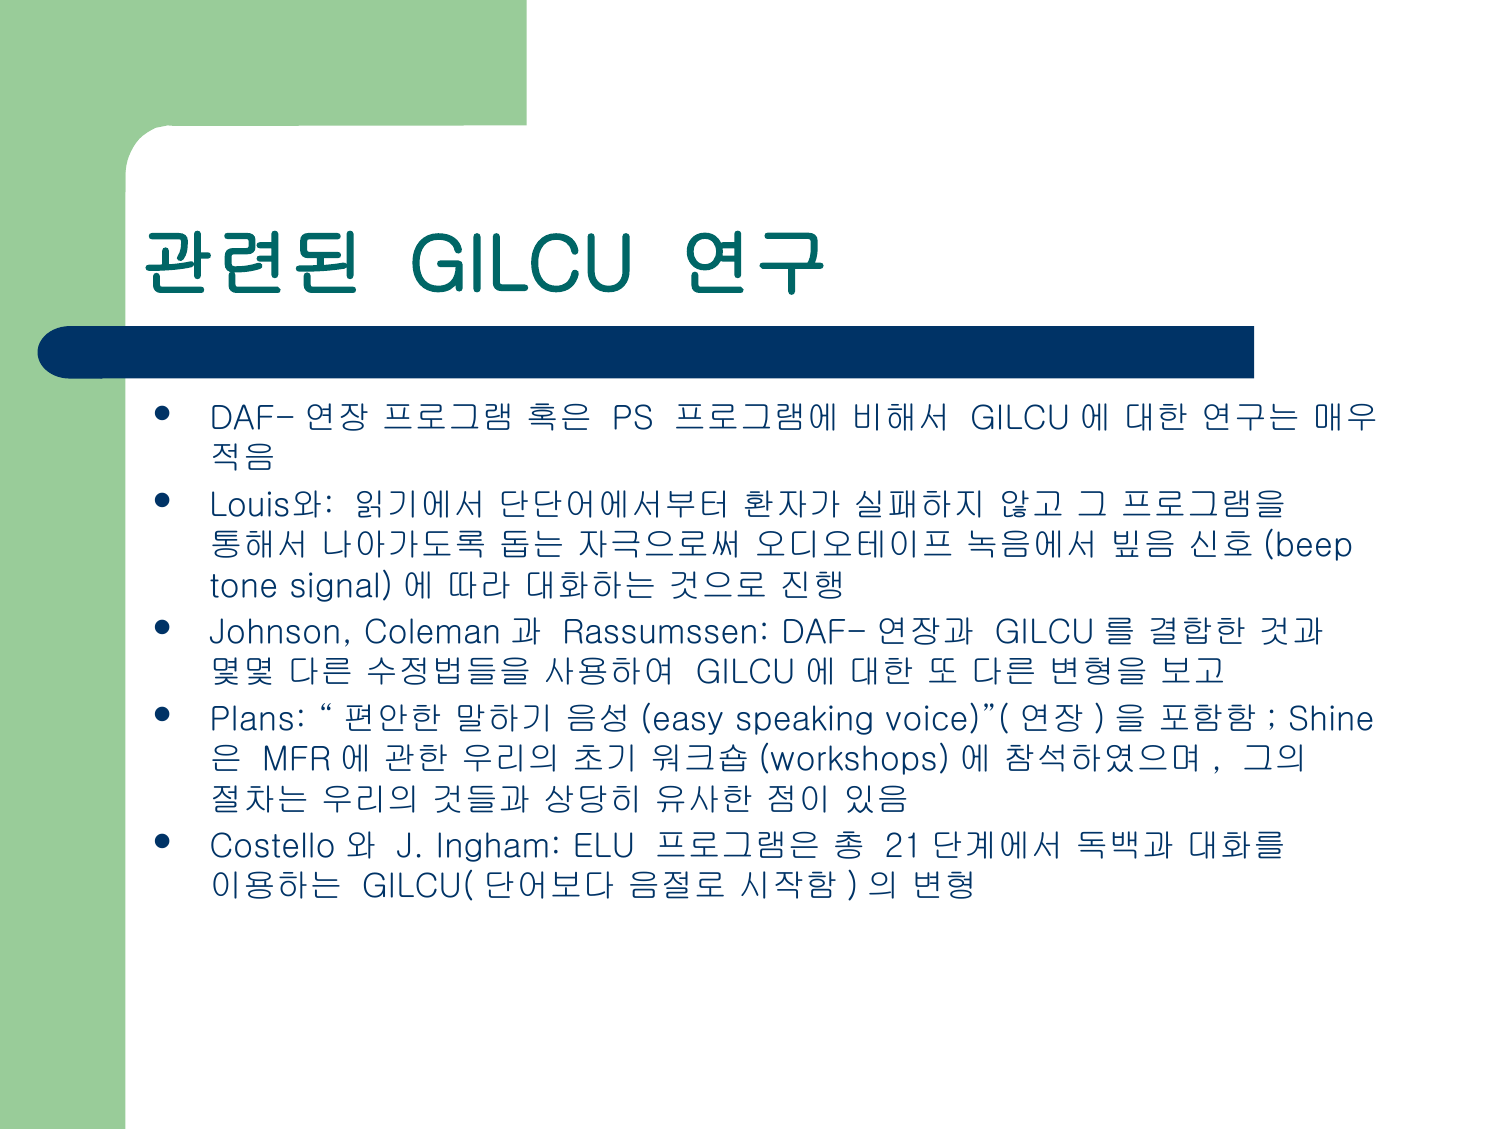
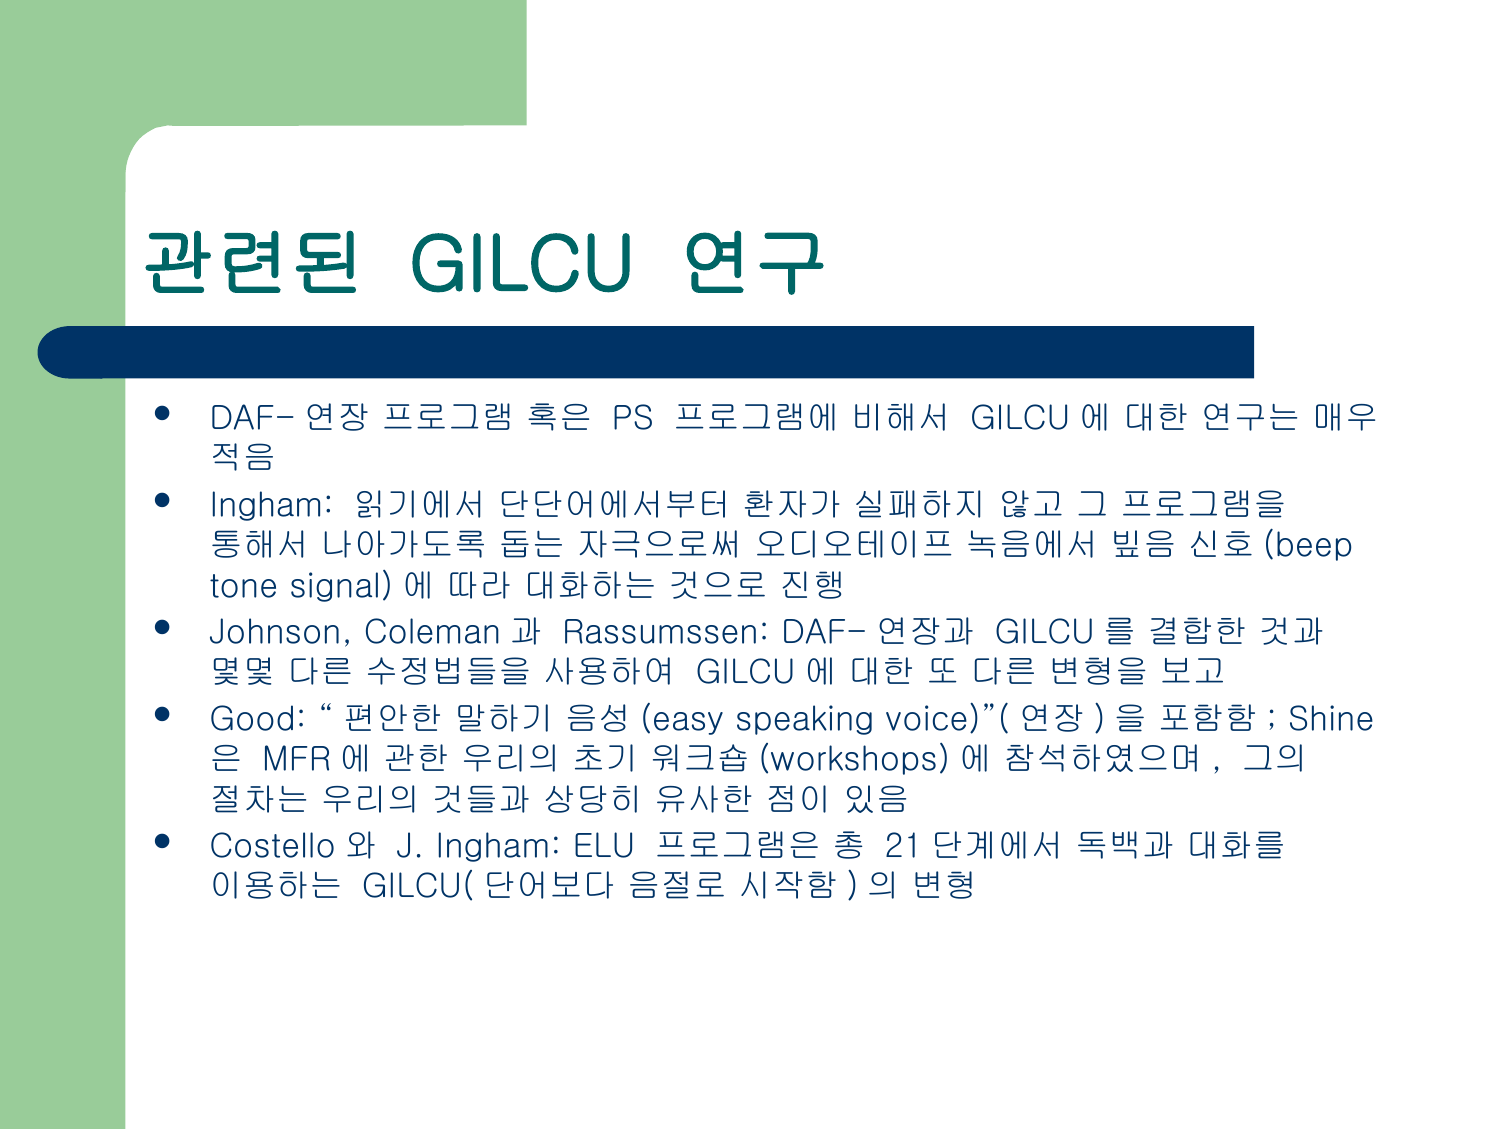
Louis와: Louis와 -> Ingham (272, 506)
Plans: Plans -> Good (258, 720)
